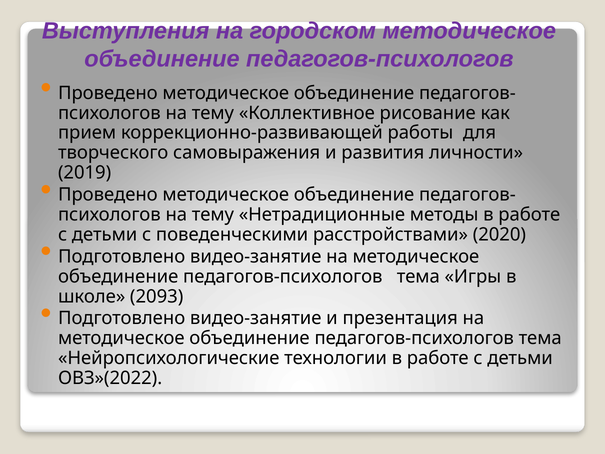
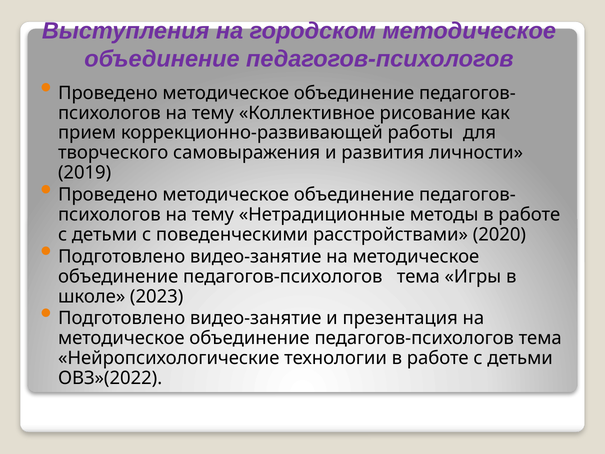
2093: 2093 -> 2023 (157, 296)
